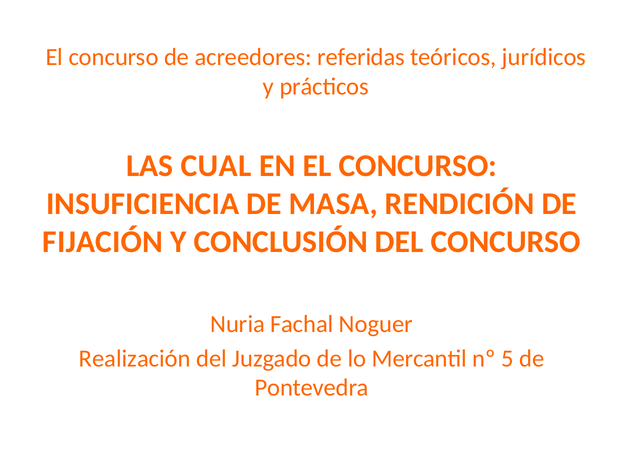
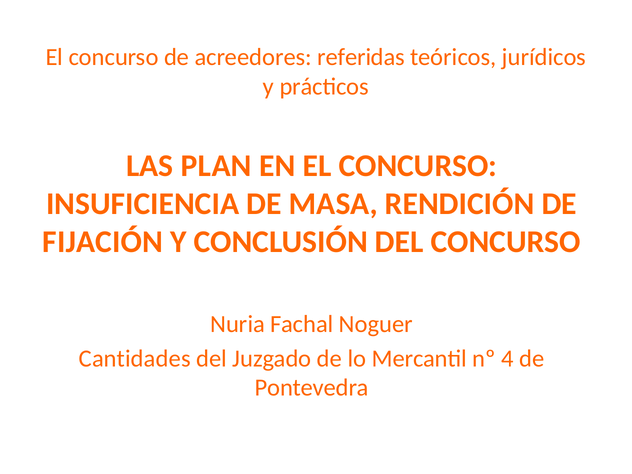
CUAL: CUAL -> PLAN (216, 166)
Realización: Realización -> Cantidades (135, 358)
5: 5 -> 4 (507, 358)
